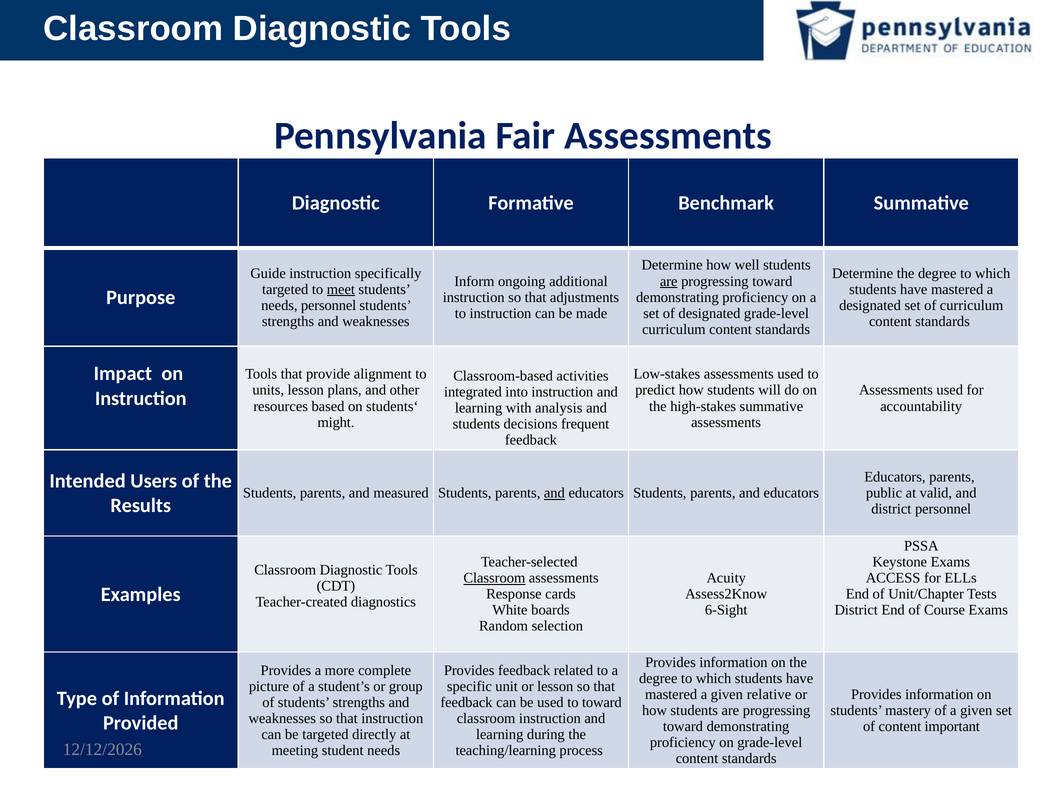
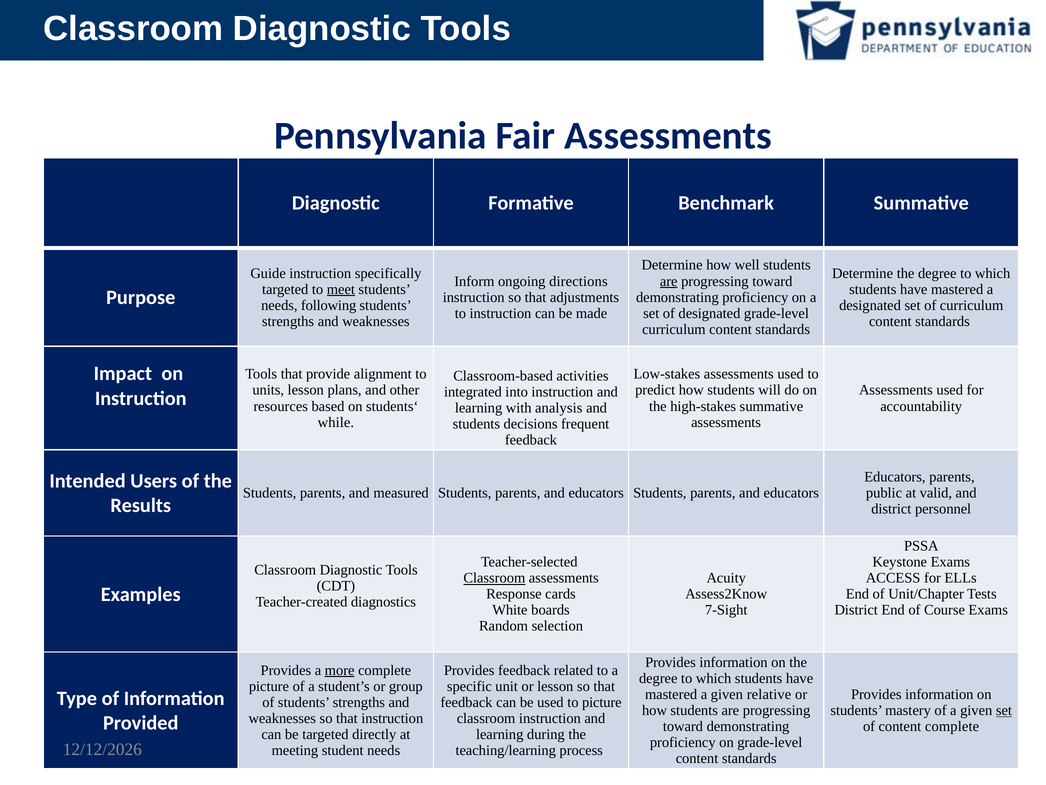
additional: additional -> directions (578, 281)
needs personnel: personnel -> following (329, 305)
might: might -> while (336, 422)
and underline: present -> none (554, 493)
6-Sight: 6-Sight -> 7-Sight (726, 610)
more underline: none -> present (340, 670)
to toward: toward -> picture (602, 702)
set underline: none -> present (1004, 710)
content important: important -> complete (952, 726)
